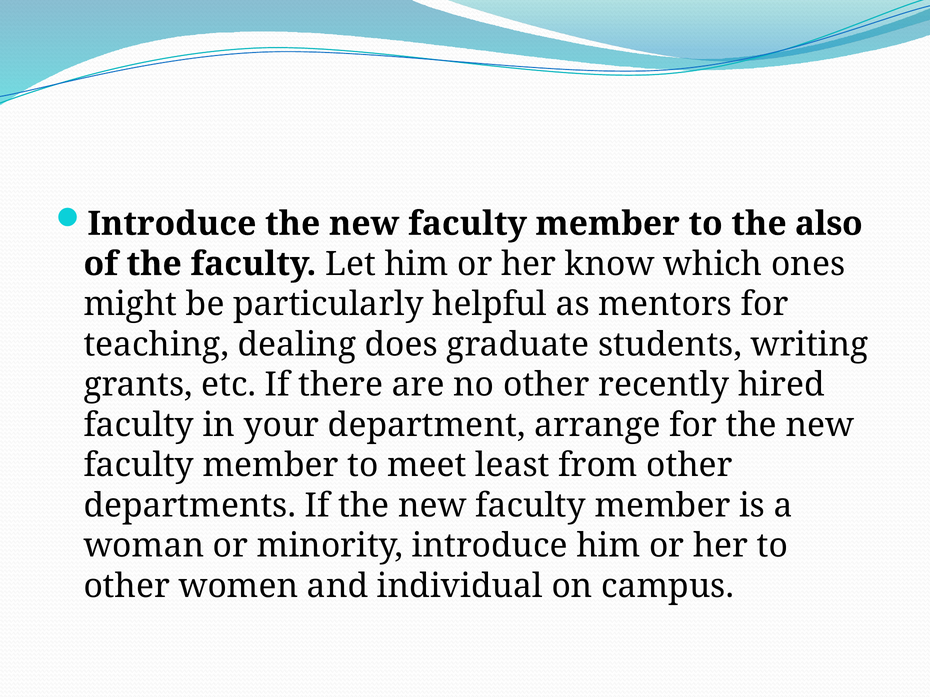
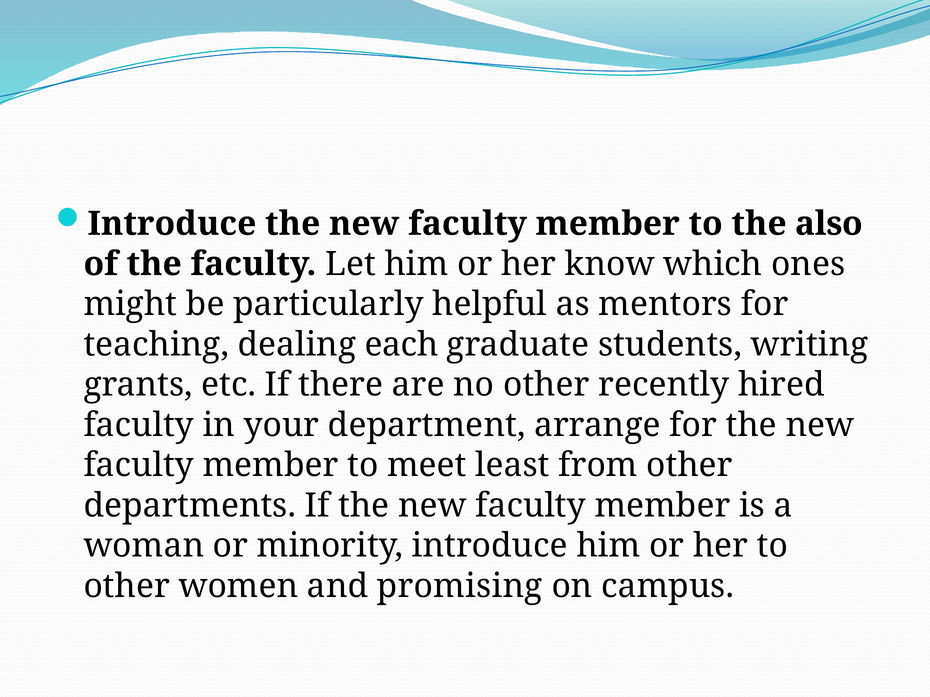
does: does -> each (401, 345)
individual: individual -> promising (460, 586)
